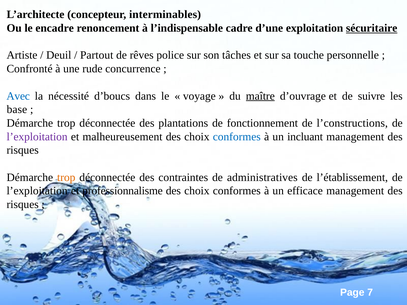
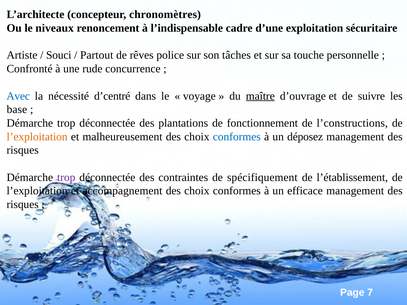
interminables: interminables -> chronomètres (165, 15)
encadre: encadre -> niveaux (55, 28)
sécuritaire underline: present -> none (372, 28)
Deuil: Deuil -> Souci (59, 55)
d’boucs: d’boucs -> d’centré (112, 96)
l’exploitation colour: purple -> orange (37, 137)
incluant: incluant -> déposez (305, 137)
trop colour: orange -> purple (66, 177)
administratives: administratives -> spécifiquement (262, 177)
professionnalisme: professionnalisme -> accompagnement (122, 191)
